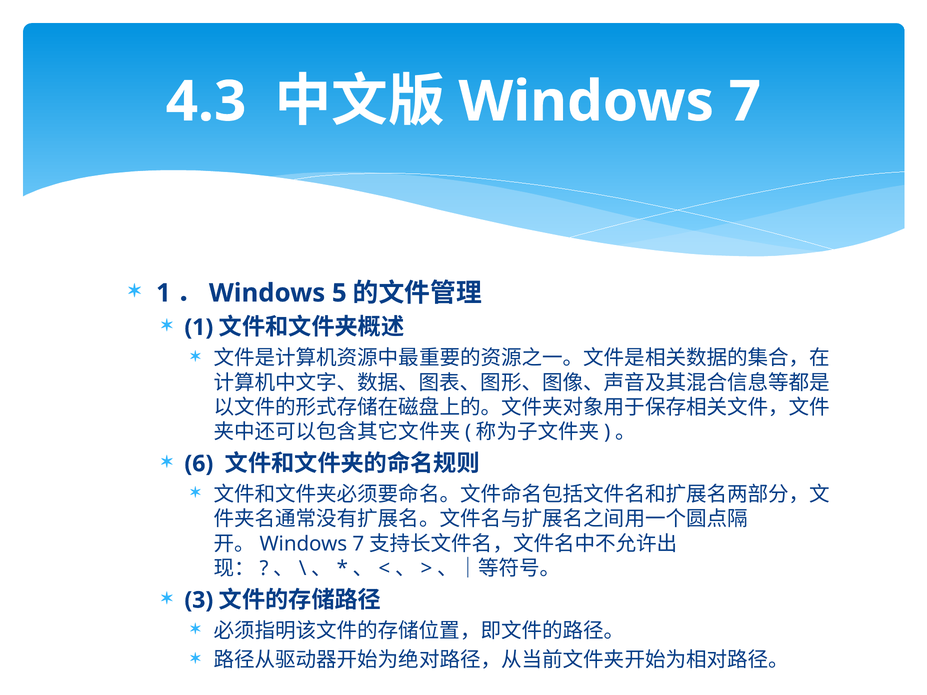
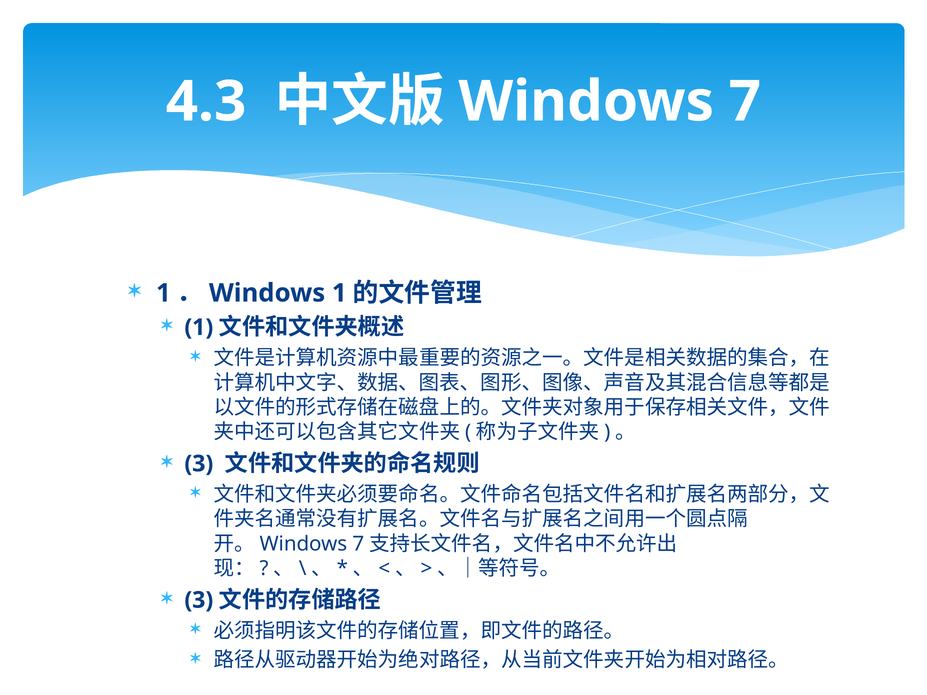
5: 5 -> 1 (339, 293)
6: 6 -> 3 (199, 464)
